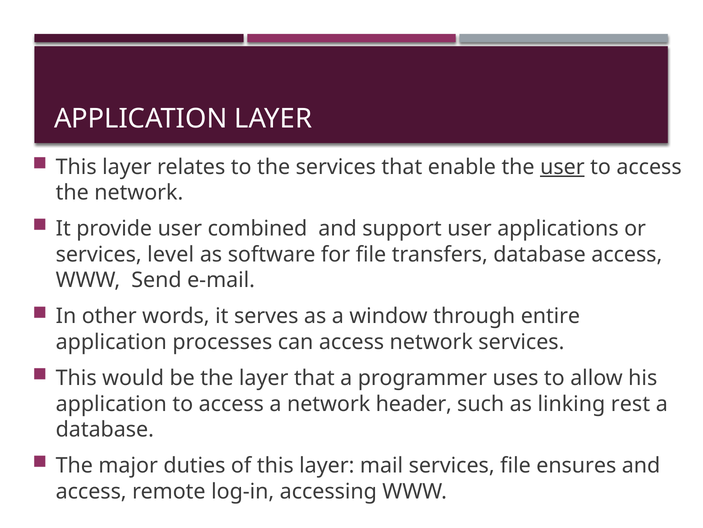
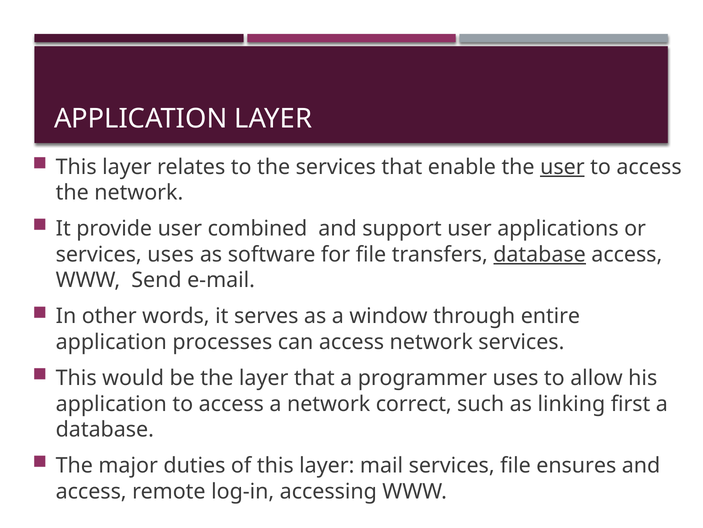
services level: level -> uses (171, 254)
database underline: none -> present (540, 254)
header: header -> correct (414, 403)
rest: rest -> first (631, 403)
